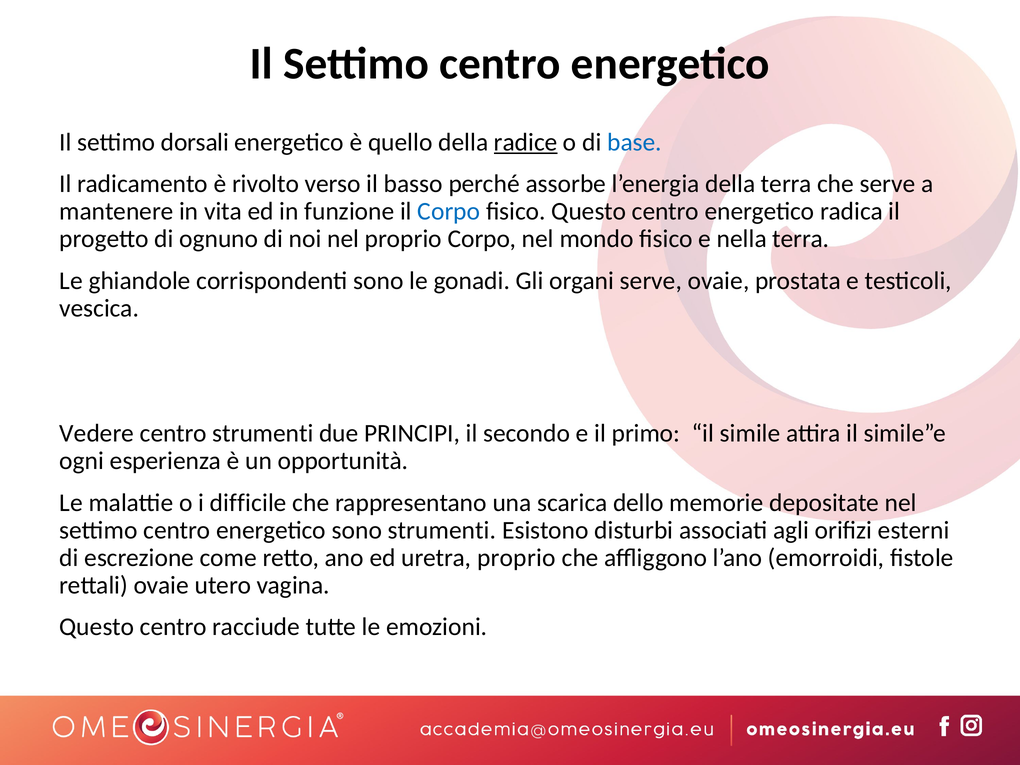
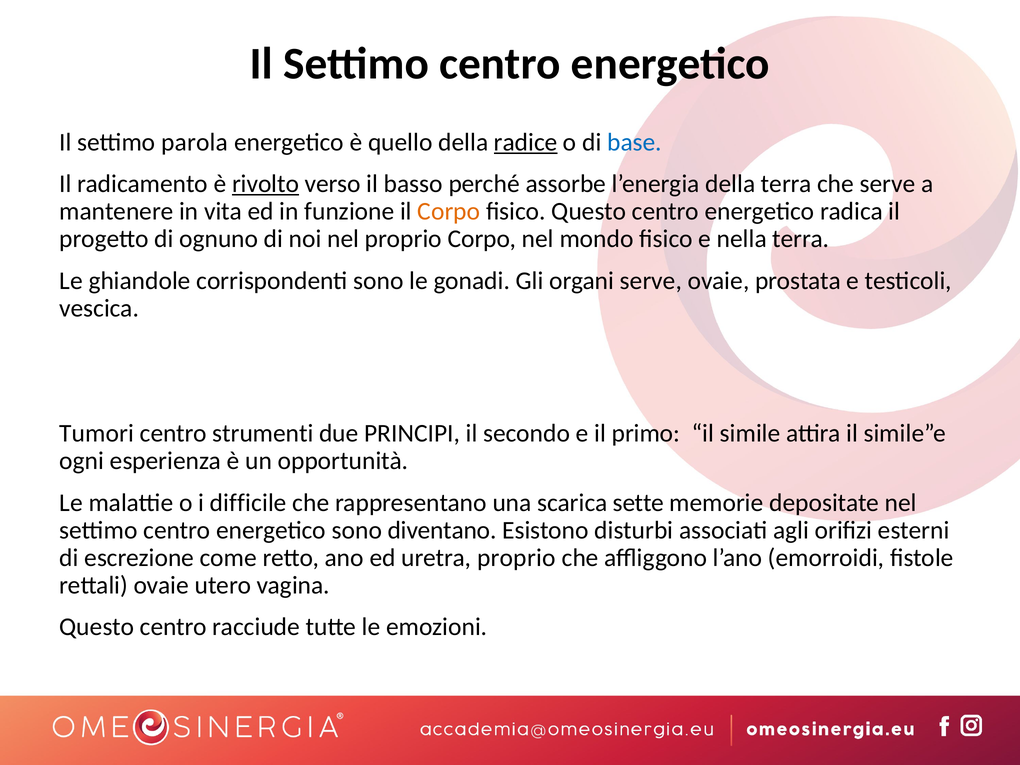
dorsali: dorsali -> parola (195, 142)
rivolto underline: none -> present (266, 184)
Corpo colour: blue -> orange (449, 211)
Vedere: Vedere -> Tumori (97, 433)
dello: dello -> sette (638, 503)
sono strumenti: strumenti -> diventano (442, 530)
